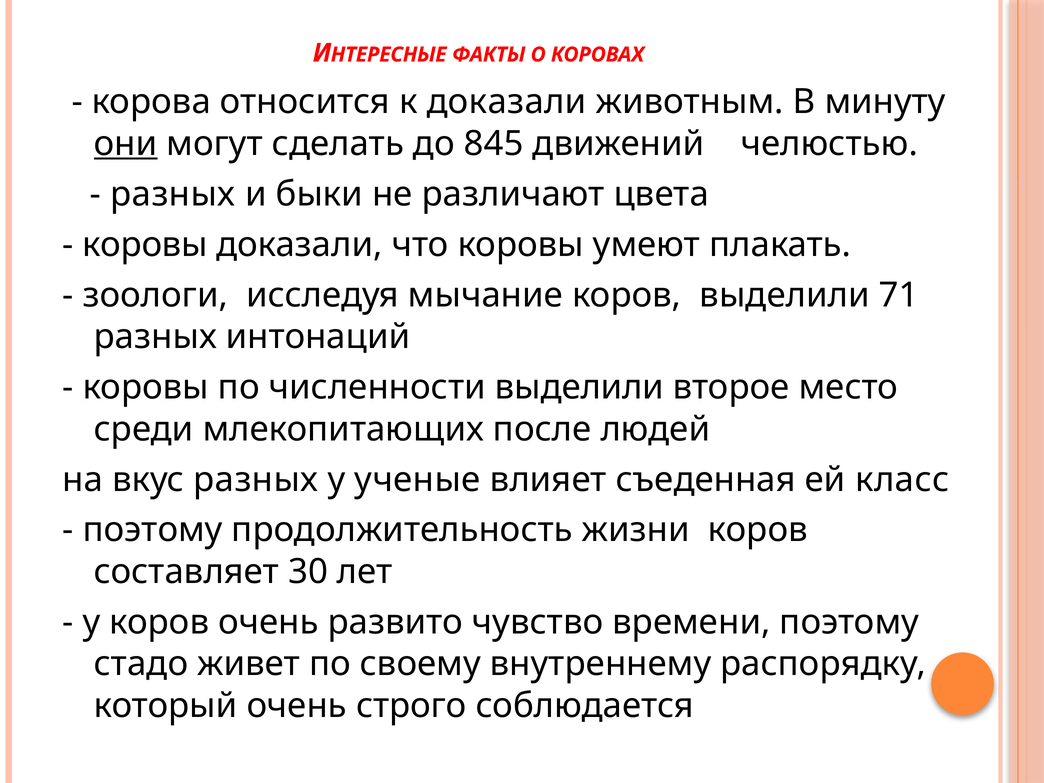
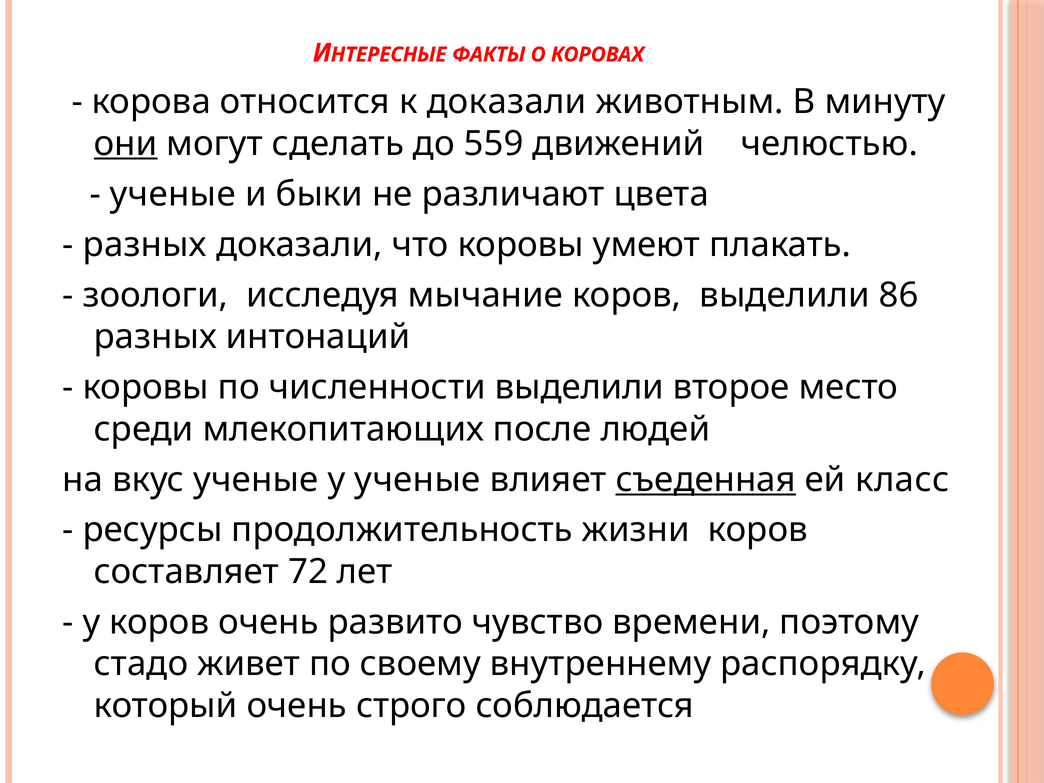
845: 845 -> 559 (494, 144)
разных: разных -> ученые (173, 194)
коровы: коровы -> разных (145, 245)
71: 71 -> 86 (899, 295)
вкус разных: разных -> ученые (256, 480)
съеденная underline: none -> present (706, 480)
поэтому: поэтому -> ресурсы (153, 530)
30: 30 -> 72 (308, 572)
